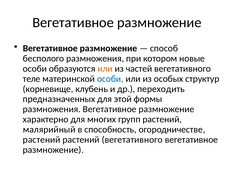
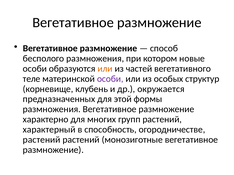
особи colour: blue -> purple (110, 79)
переходить: переходить -> окружается (161, 89)
малярийный: малярийный -> характерный (49, 130)
растений вегетативного: вегетативного -> монозиготные (132, 140)
